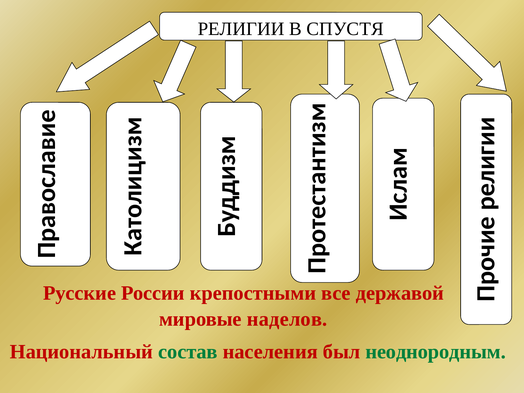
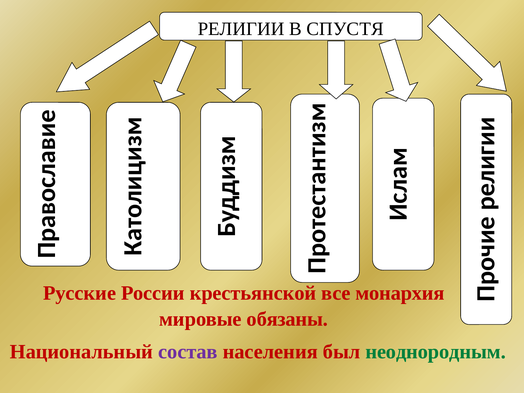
крепостными: крепостными -> крестьянской (253, 293)
державой: державой -> монархия (400, 293)
наделов: наделов -> обязаны (287, 319)
состав colour: green -> purple (188, 352)
